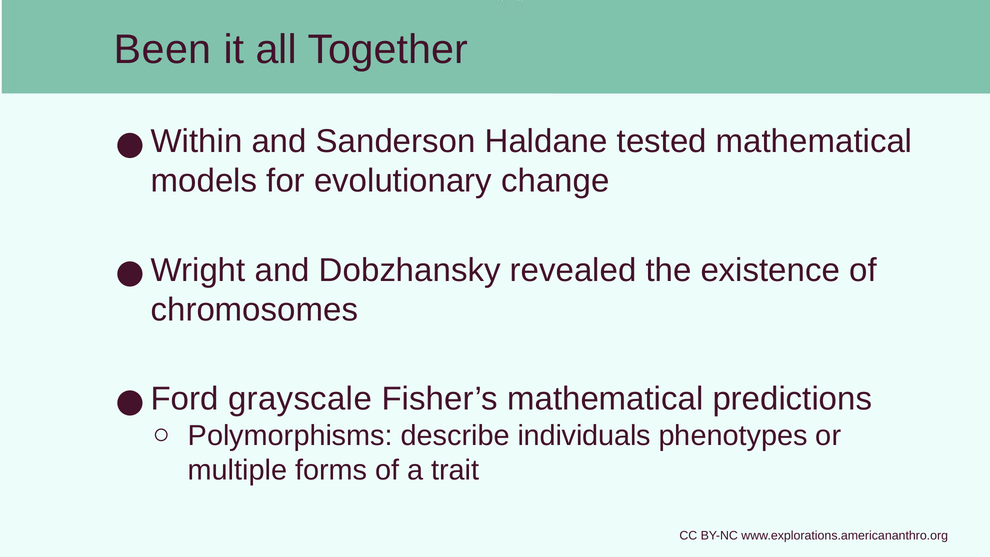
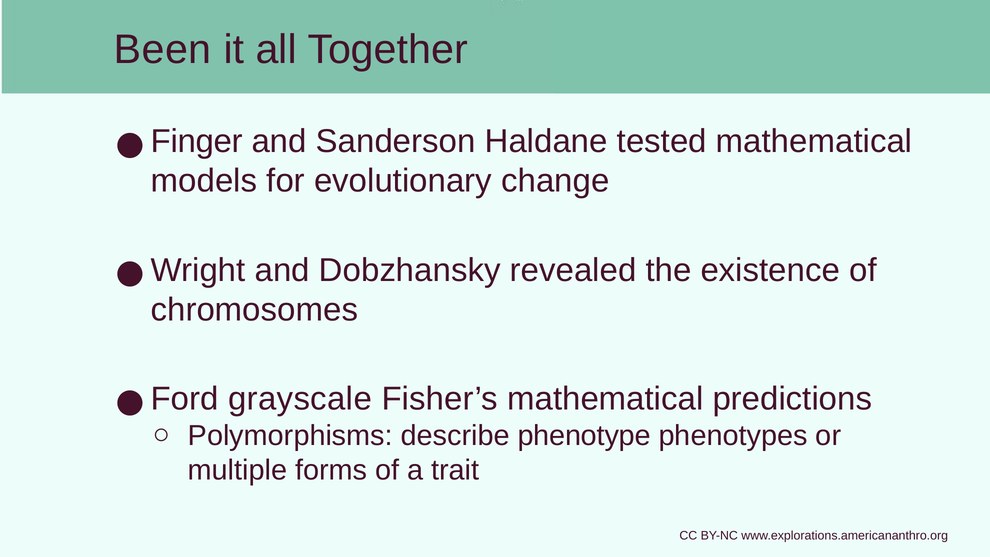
Within: Within -> Finger (197, 141)
individuals: individuals -> phenotype (584, 436)
